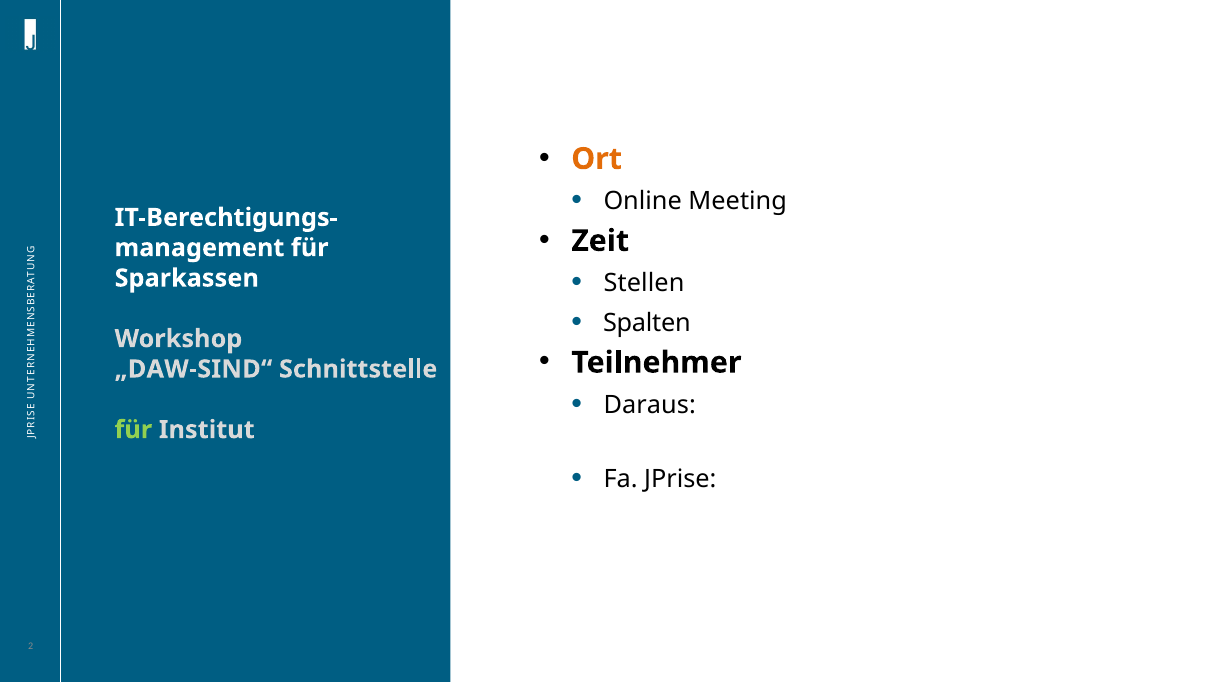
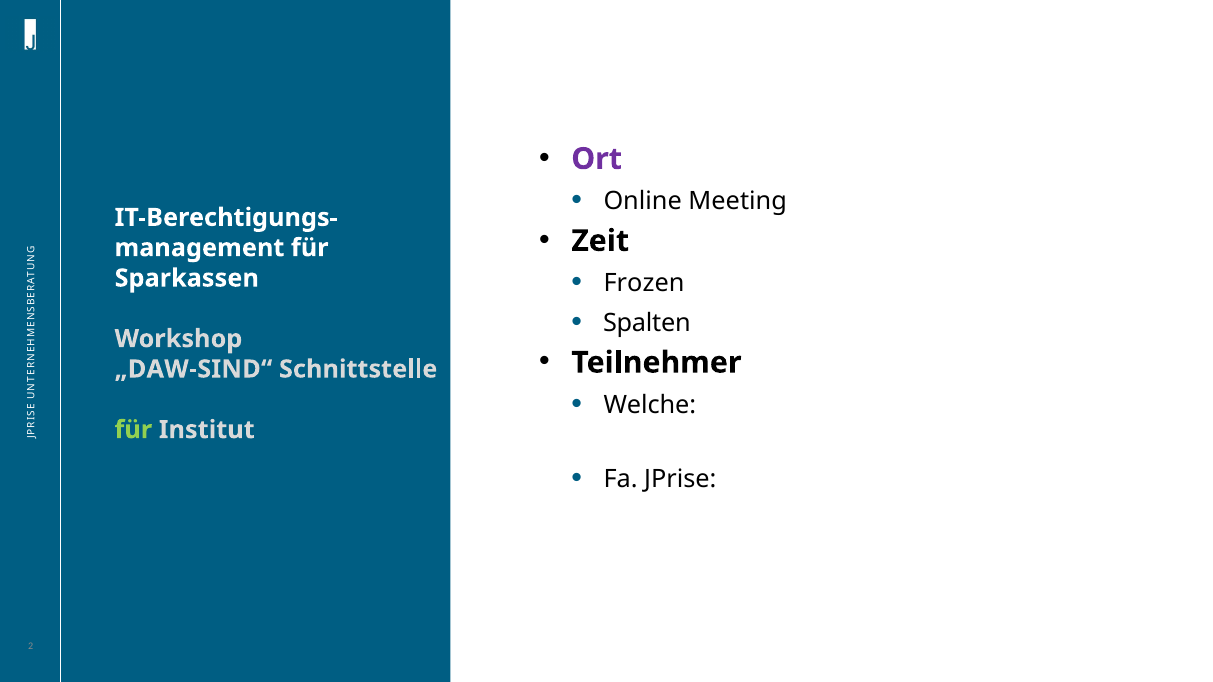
Ort colour: orange -> purple (597, 159)
Stellen: Stellen -> Frozen (644, 283)
Daraus: Daraus -> Welche (650, 405)
